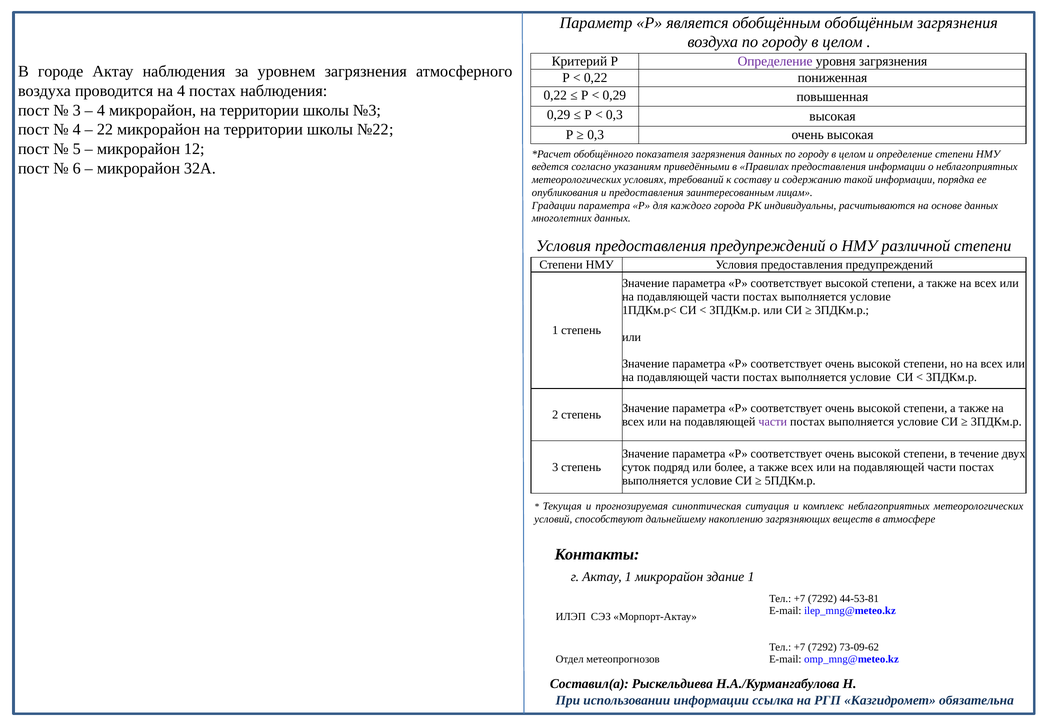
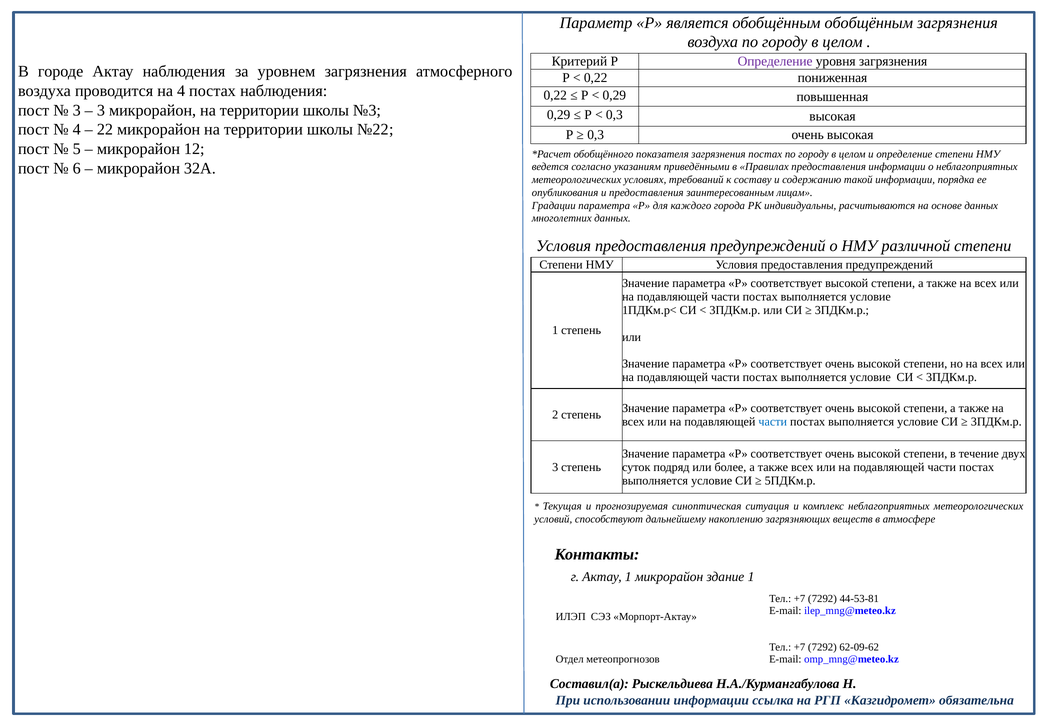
4: 4 -> 3 (101, 110)
загрязнения данных: данных -> постах (765, 154)
части colour: purple -> blue (773, 421)
73-09-62: 73-09-62 -> 62-09-62 (859, 647)
